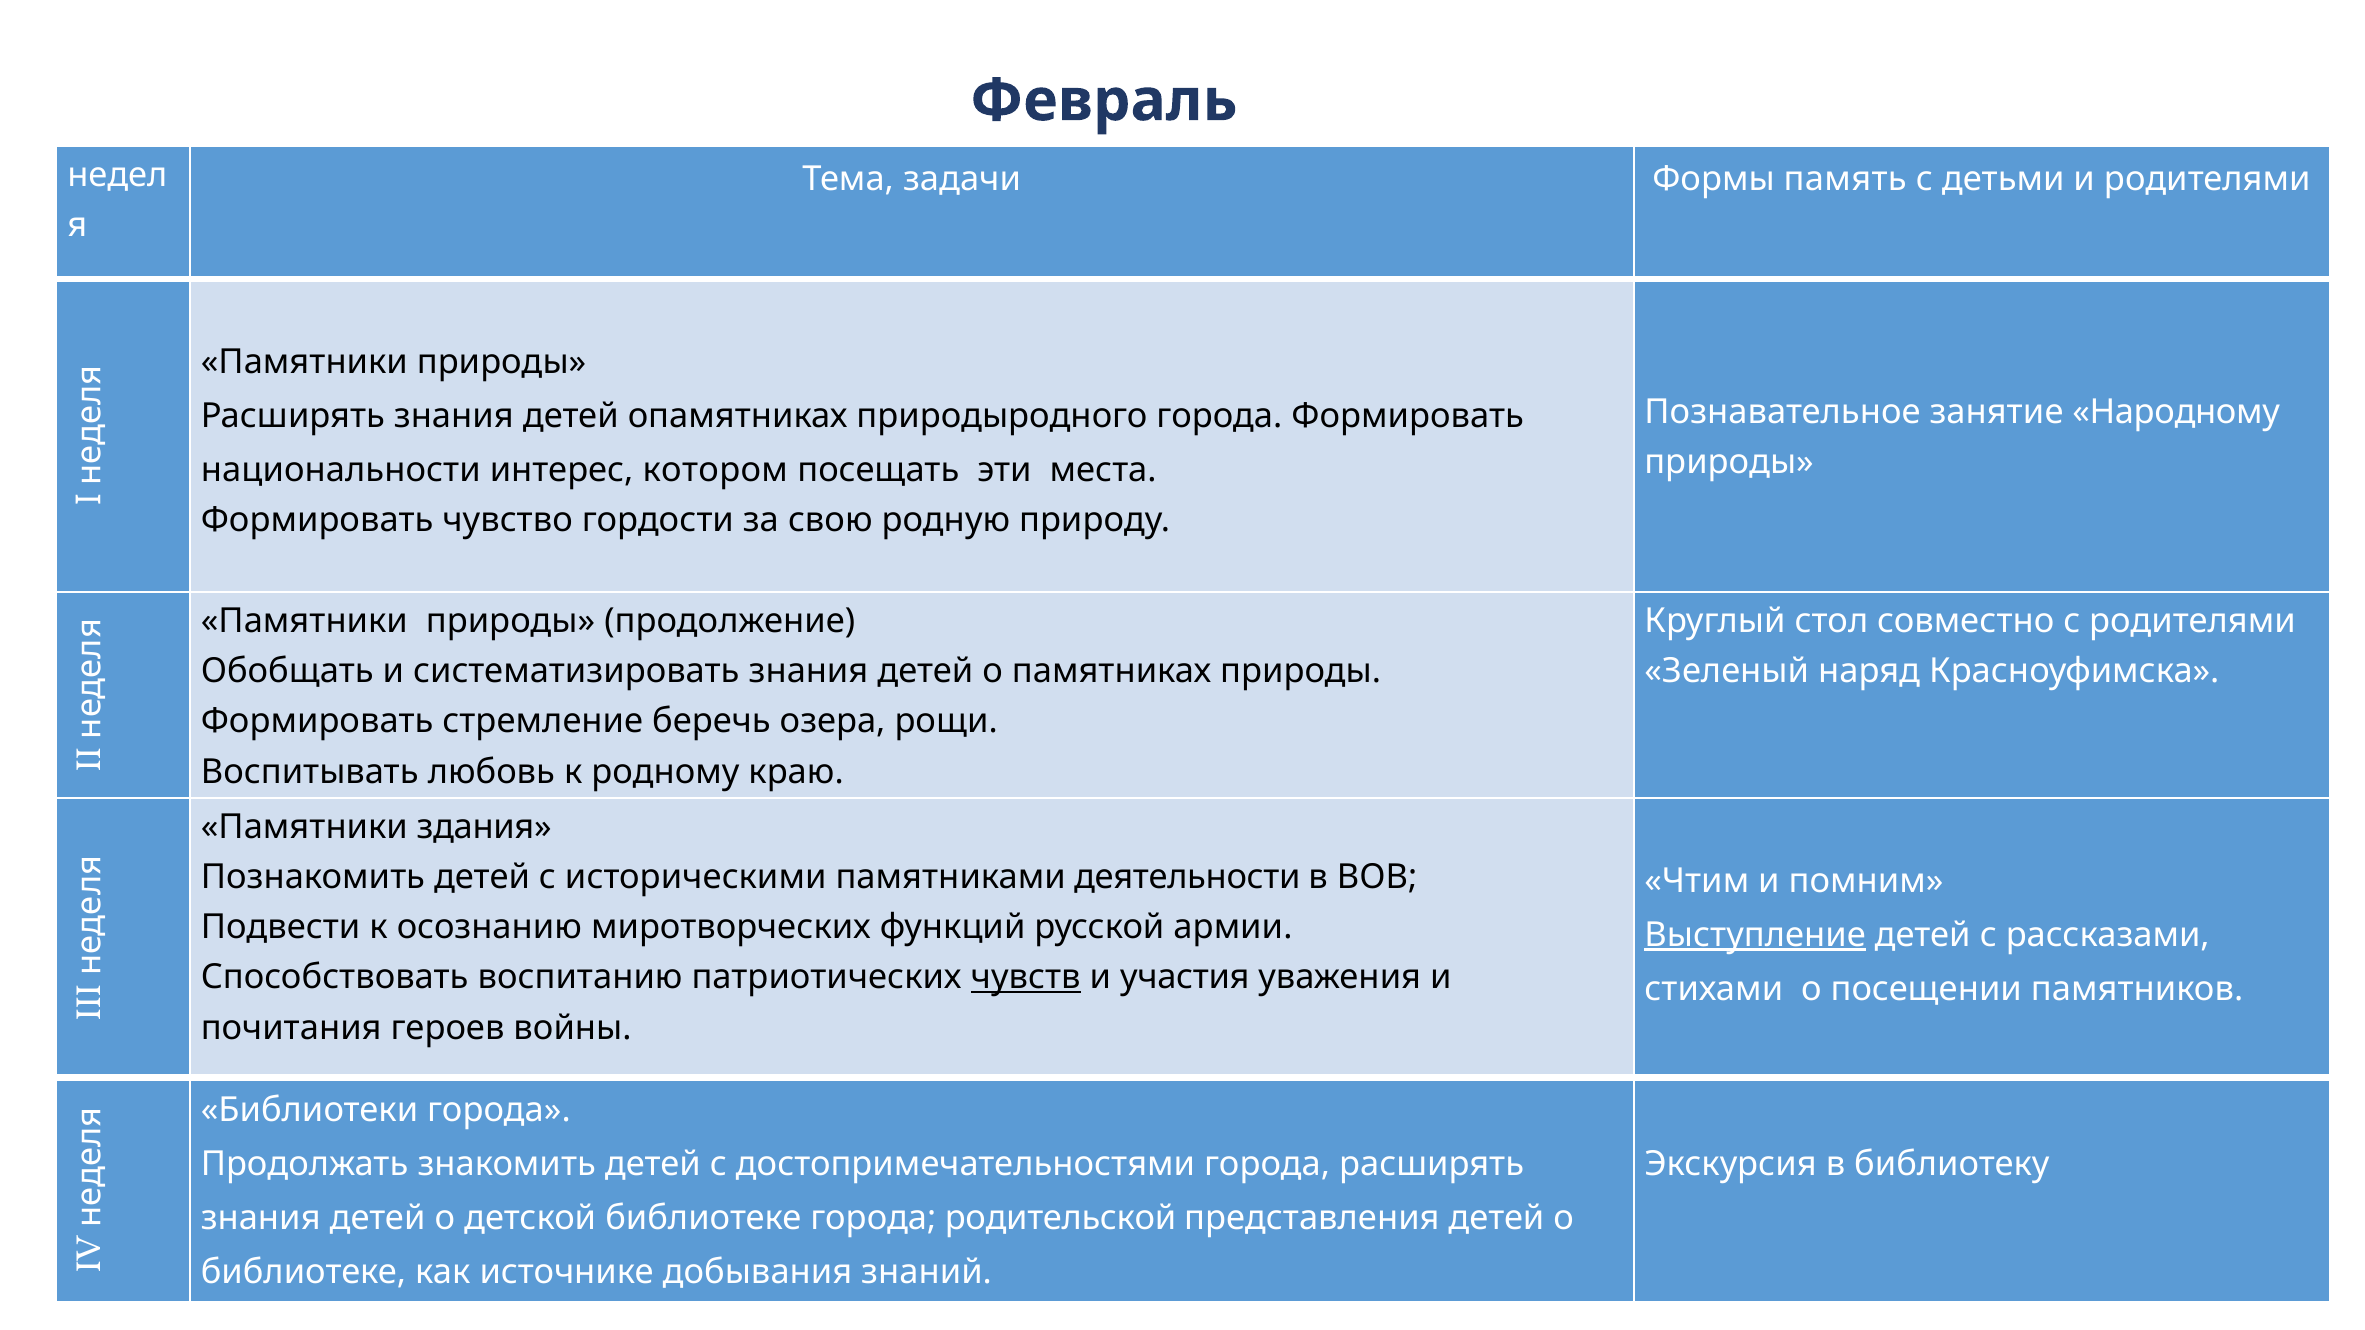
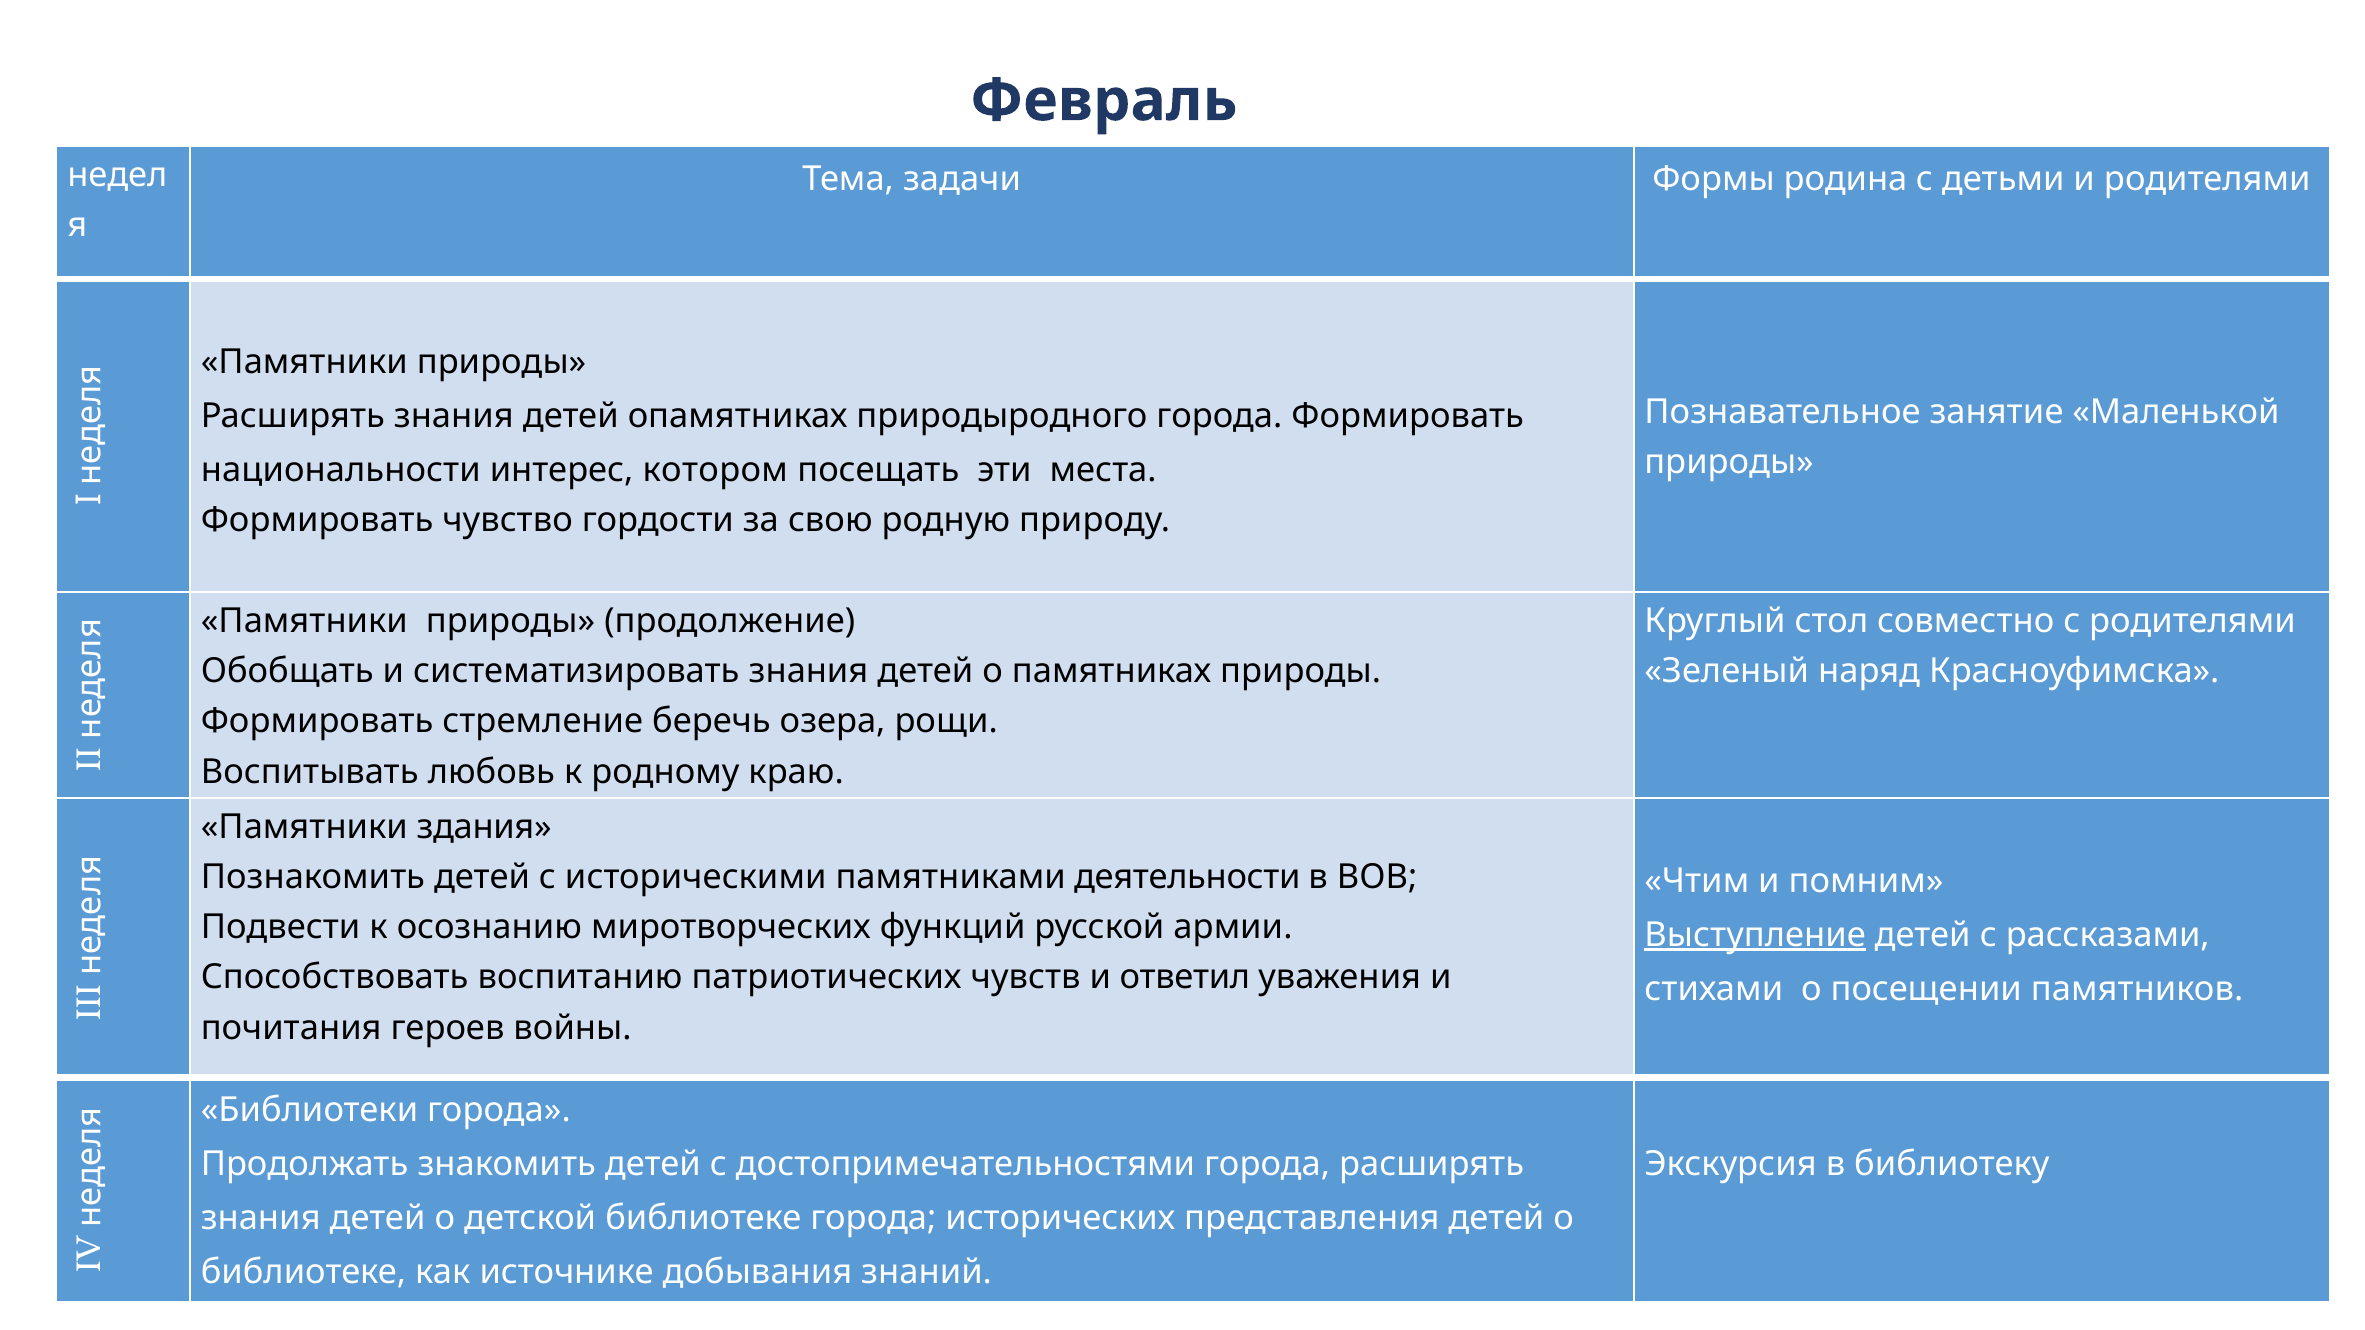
память: память -> родина (1845, 179)
Народному: Народному -> Маленькой (2176, 412)
чувств underline: present -> none (1026, 978)
участия: участия -> ответил (1185, 978)
родительской: родительской -> исторических (1060, 1218)
